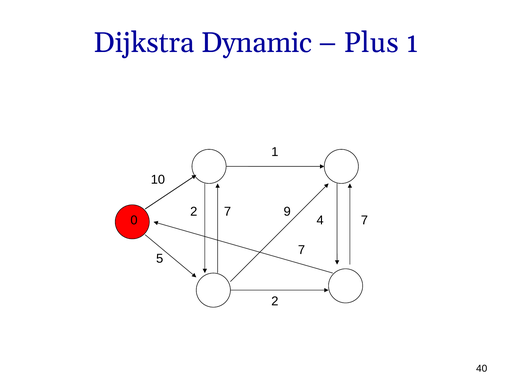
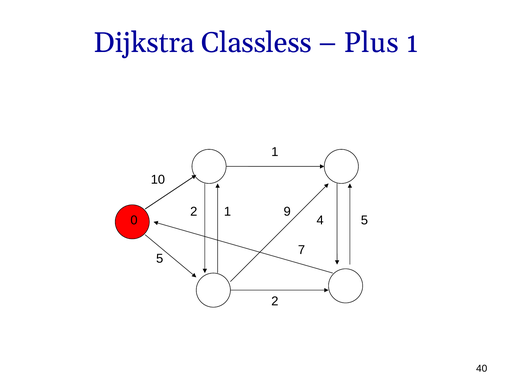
Dynamic: Dynamic -> Classless (257, 43)
7: 7 -> 1 (227, 212)
4 7: 7 -> 5 (364, 220)
